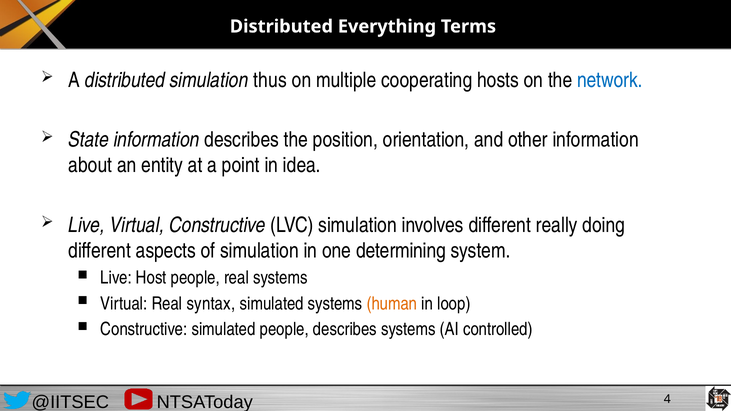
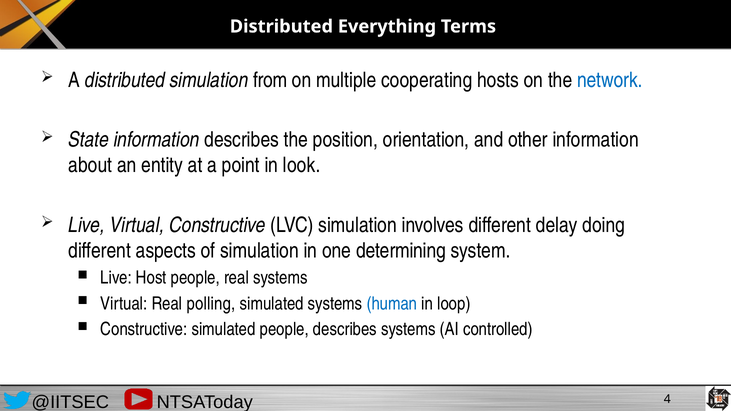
thus: thus -> from (270, 80)
idea: idea -> look (302, 166)
really: really -> delay (557, 225)
syntax: syntax -> polling (211, 304)
human colour: orange -> blue (392, 304)
